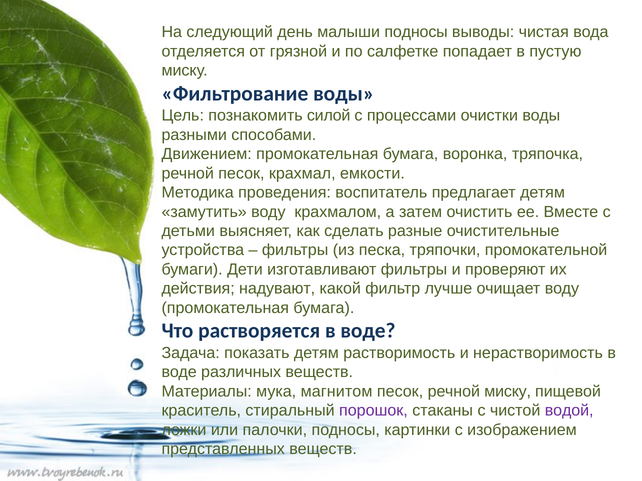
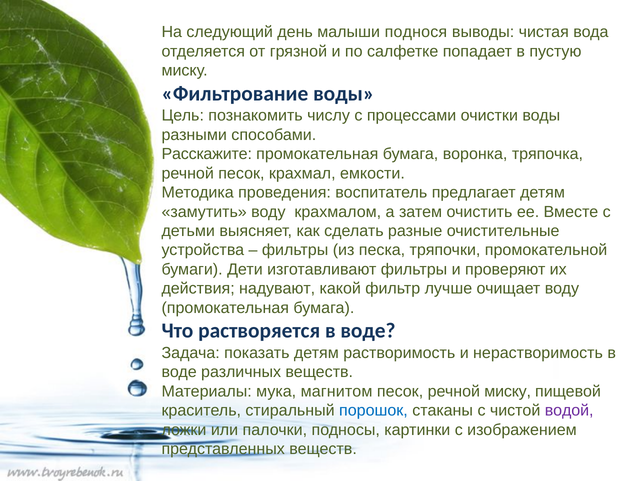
малыши подносы: подносы -> поднося (416, 32)
силой: силой -> числу (329, 116)
Движением: Движением -> Расскажите (207, 154)
порошок colour: purple -> blue (373, 411)
